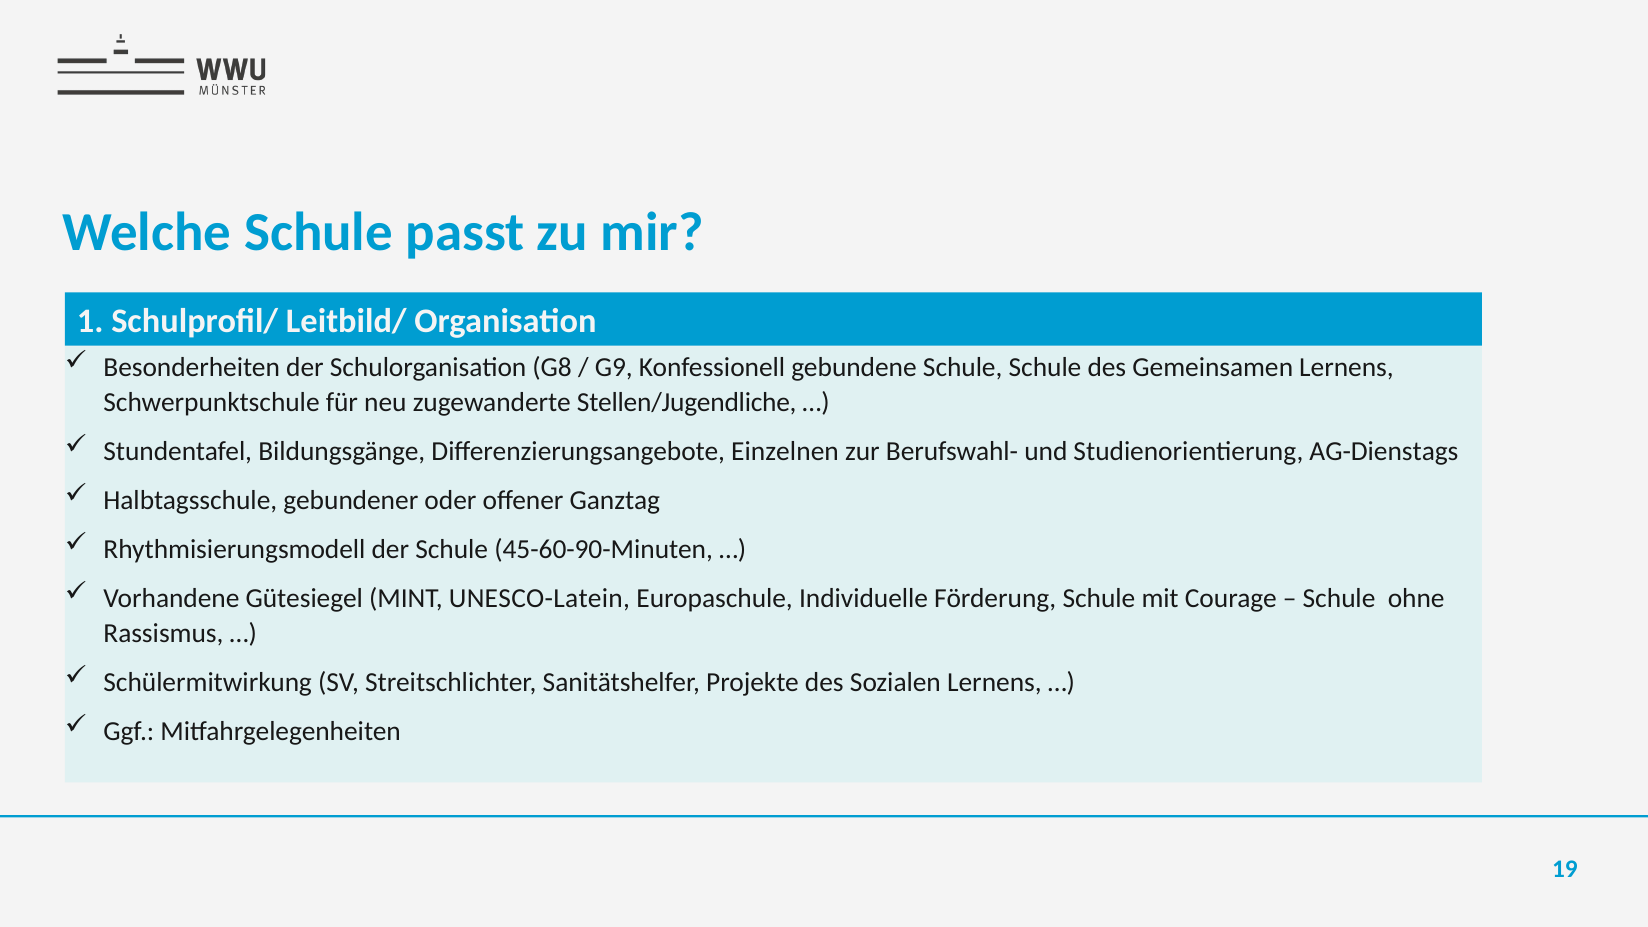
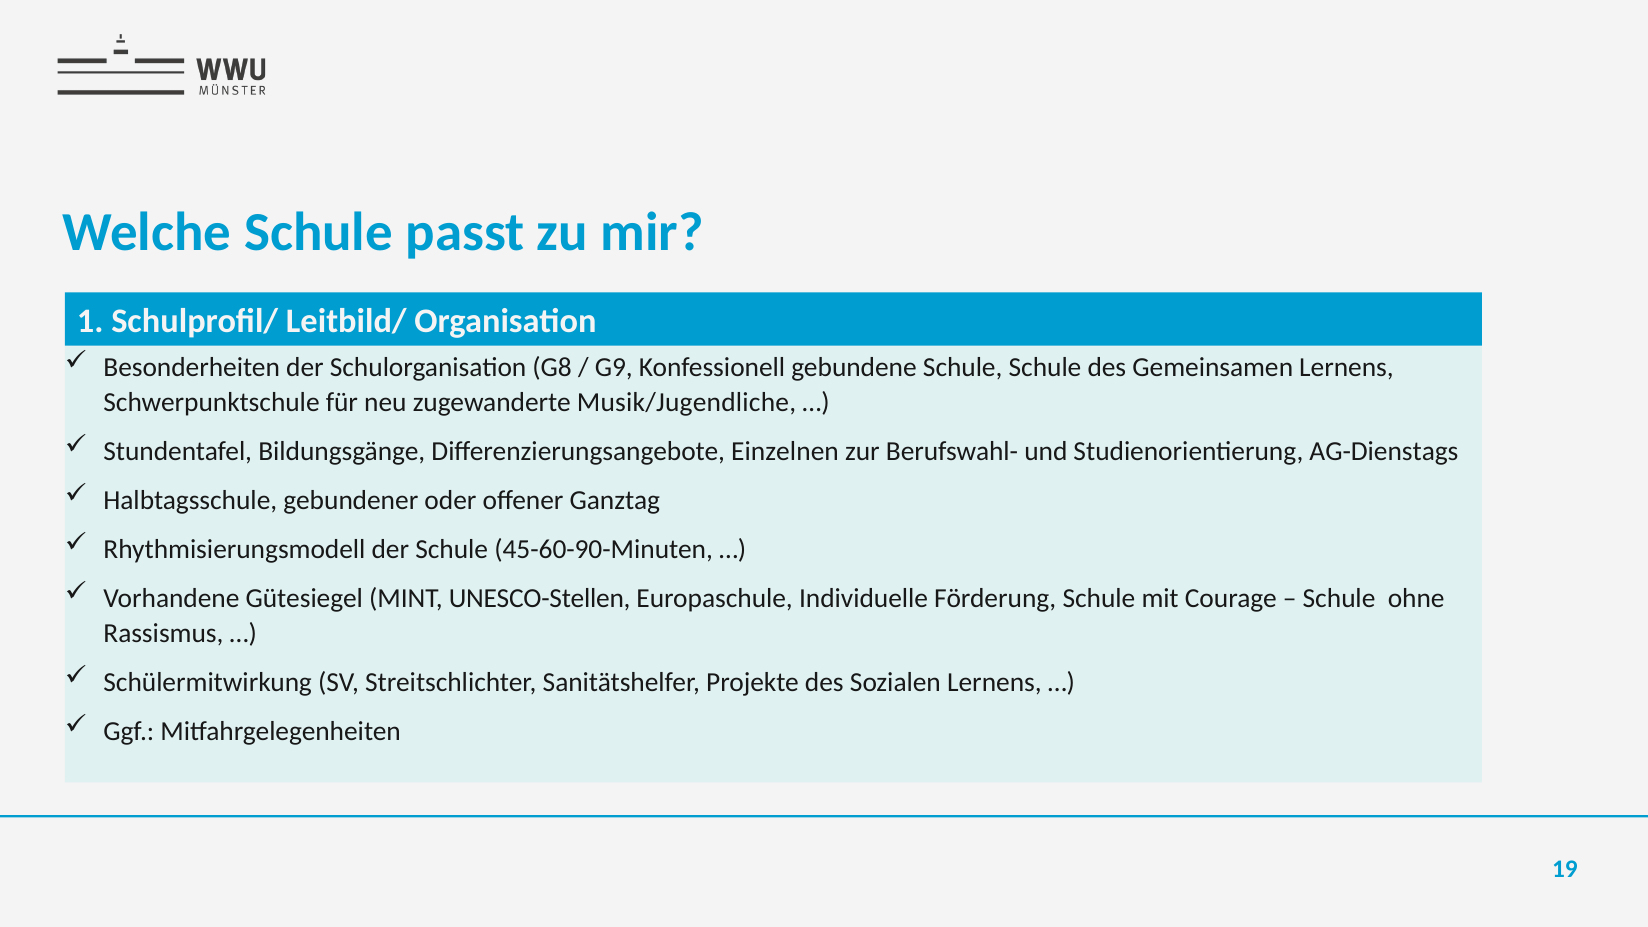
Stellen/Jugendliche: Stellen/Jugendliche -> Musik/Jugendliche (687, 402)
UNESCO-Latein: UNESCO-Latein -> UNESCO-Stellen (540, 598)
